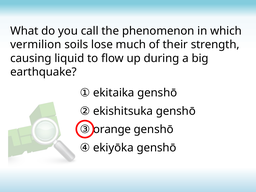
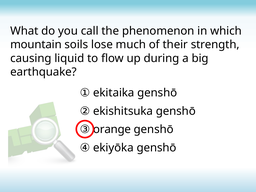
vermilion: vermilion -> mountain (36, 45)
